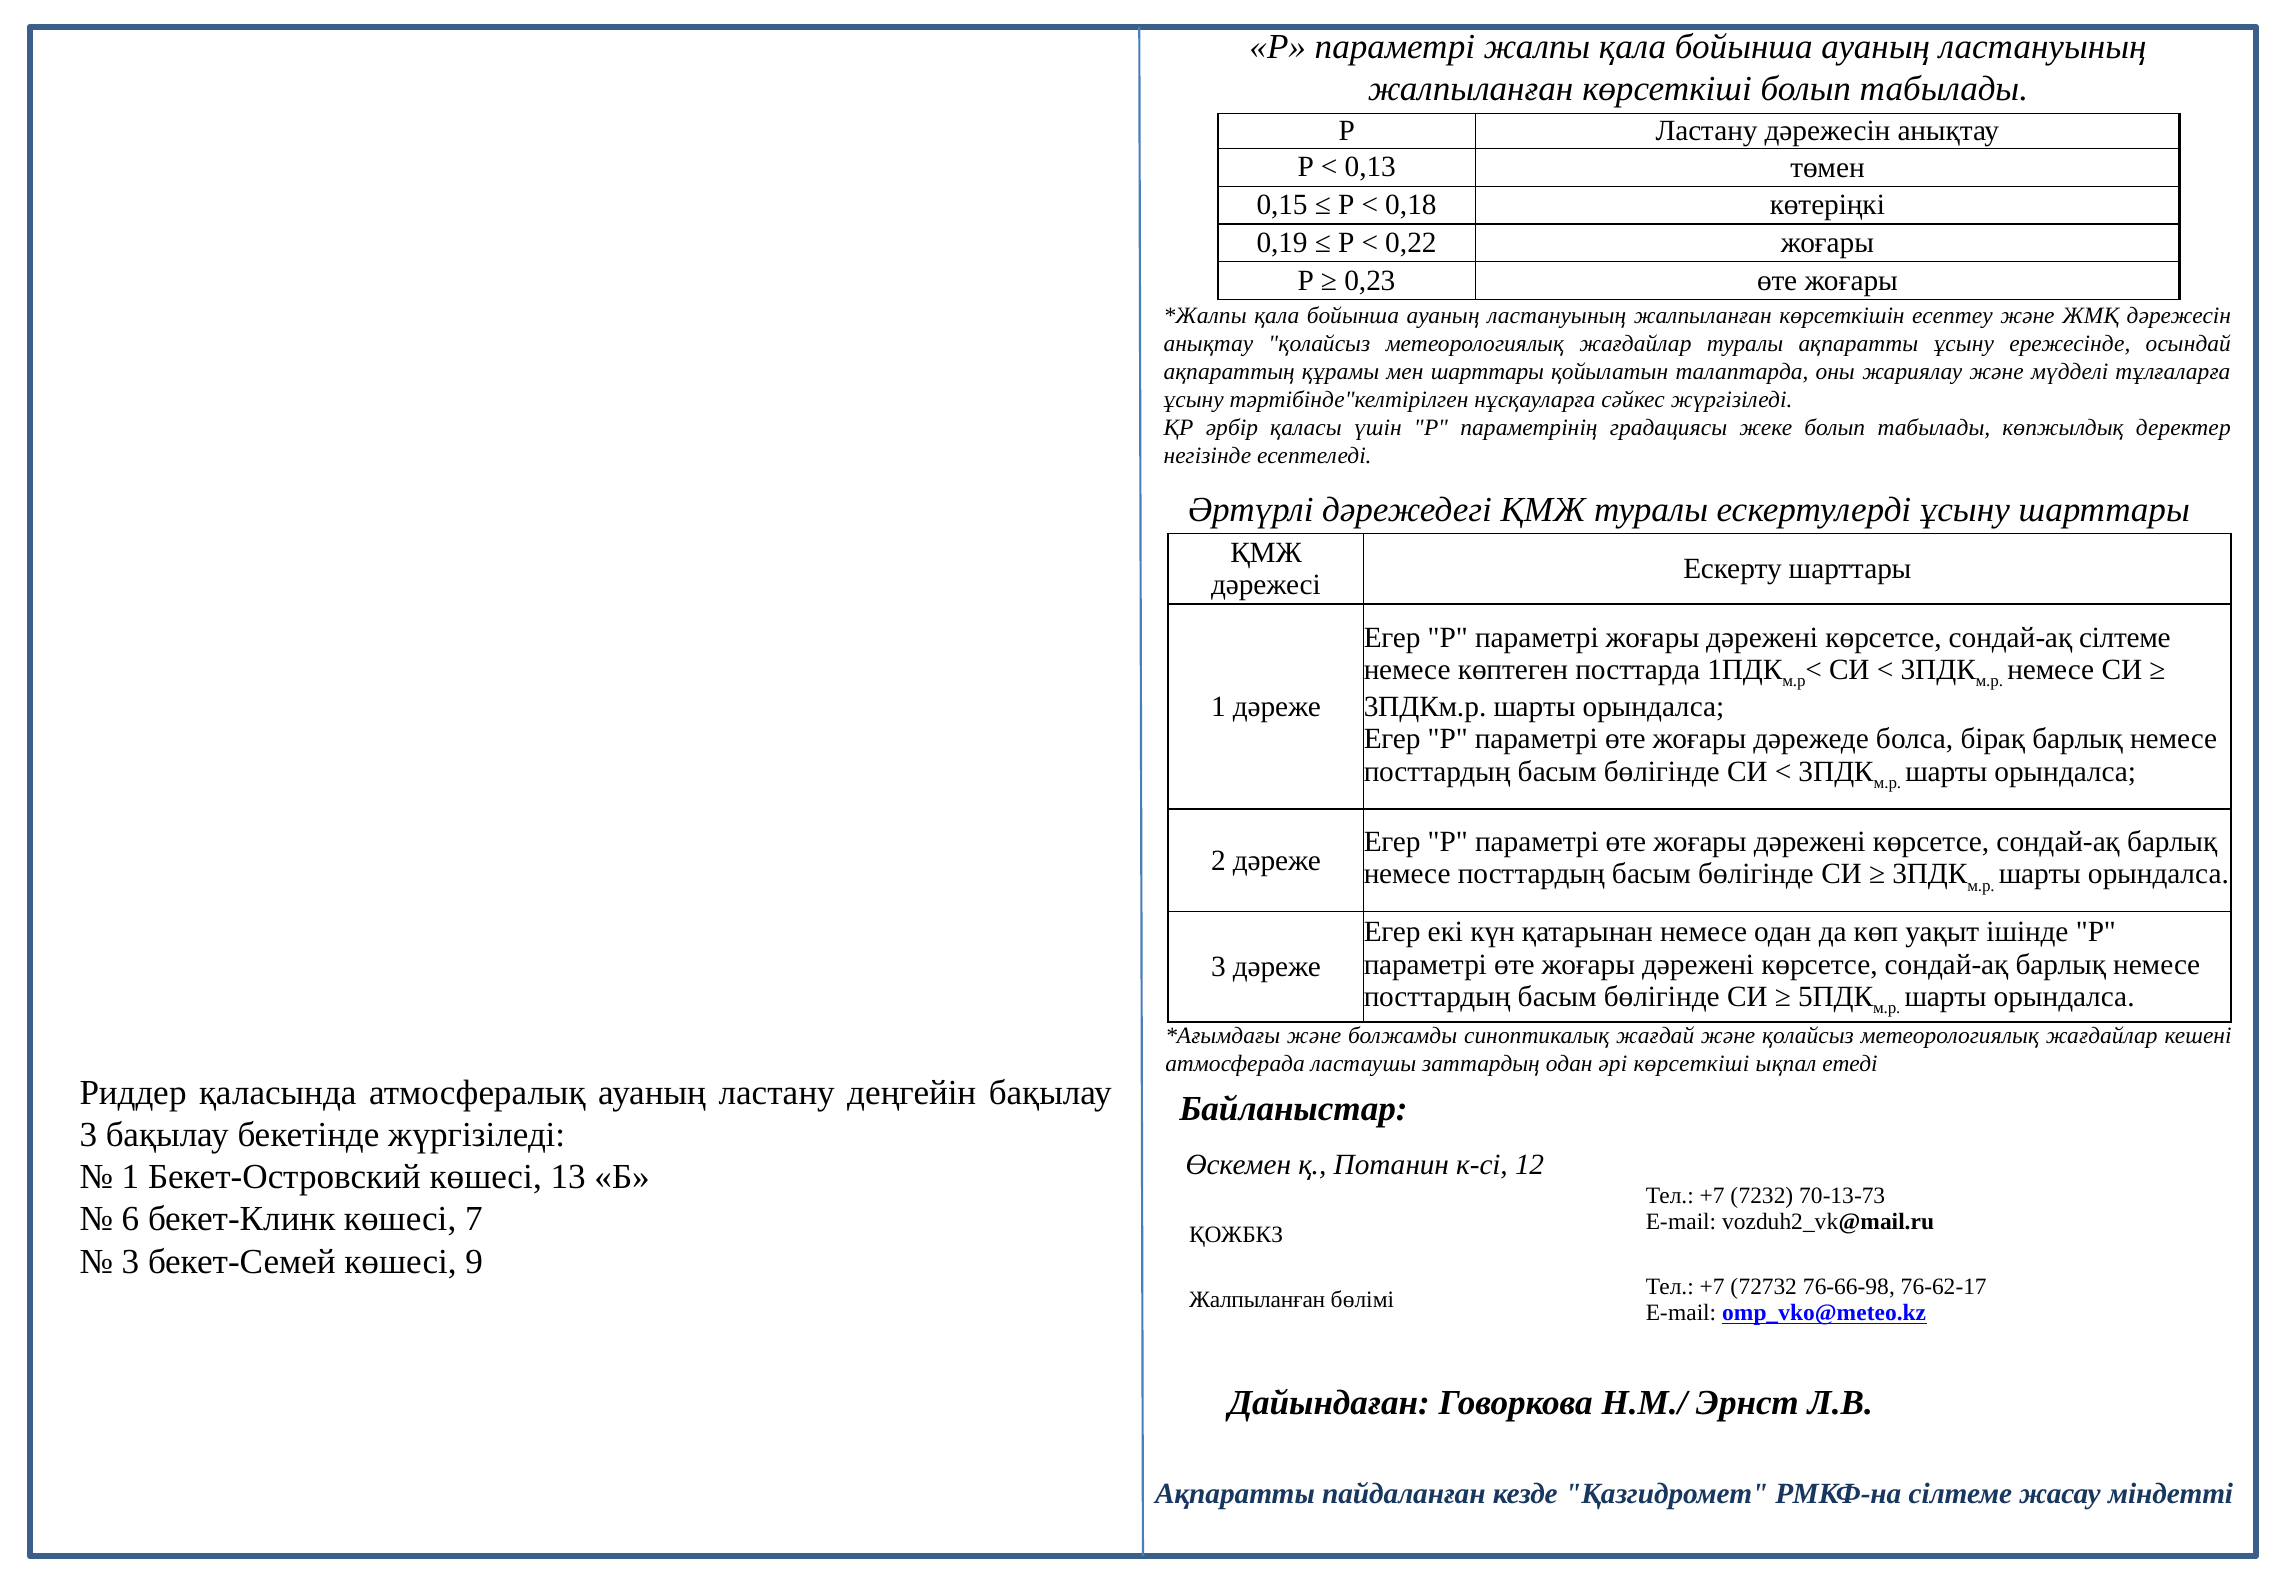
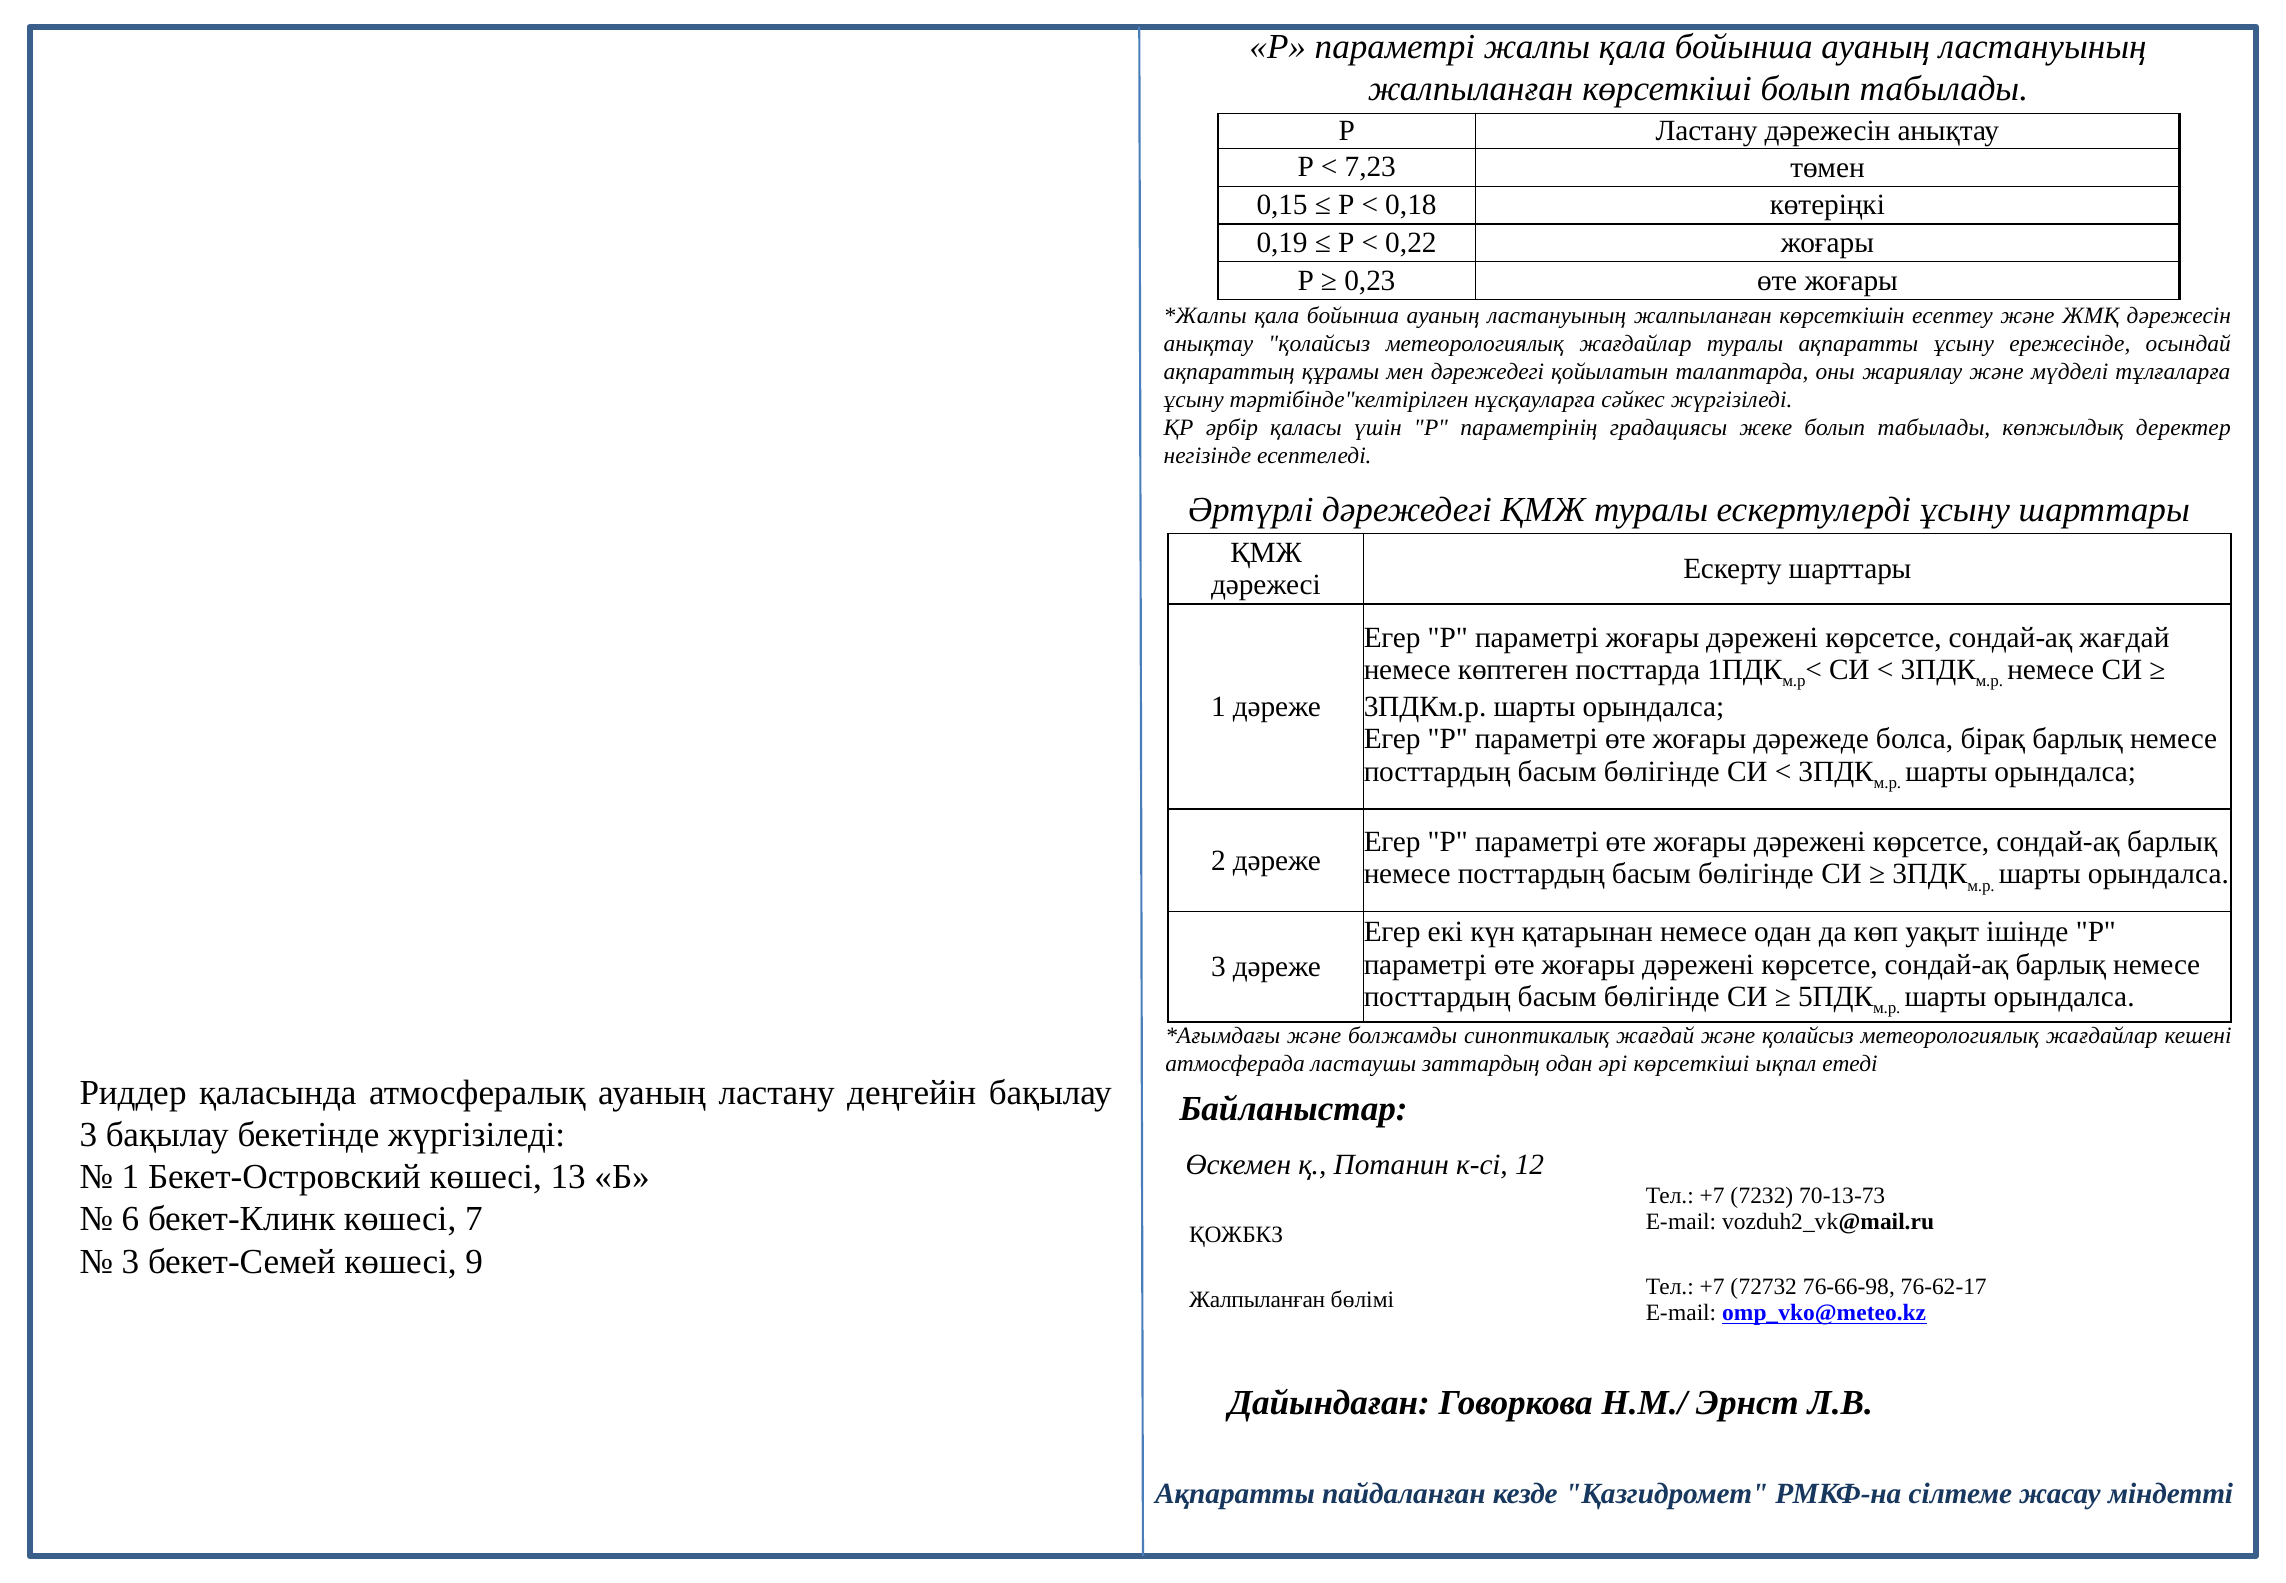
0,13: 0,13 -> 7,23 (1370, 167)
мен шарттары: шарттары -> дәрежедегі (1487, 372)
сондай-ақ сілтеме: сілтеме -> жағдай (2125, 637)
